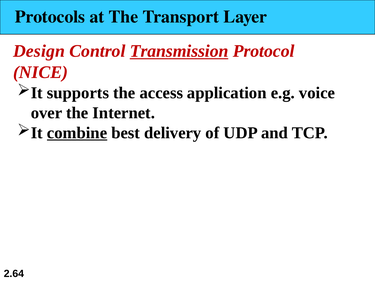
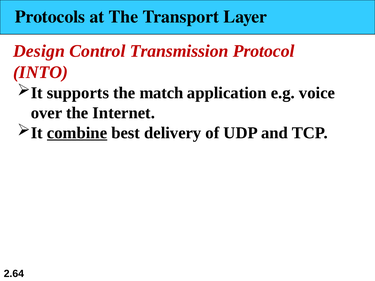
Transmission underline: present -> none (179, 51)
NICE: NICE -> INTO (41, 72)
access: access -> match (161, 93)
